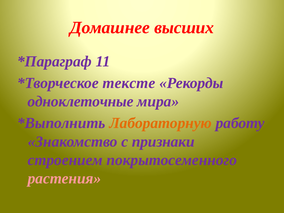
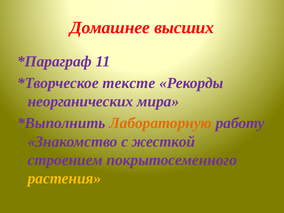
одноклеточные: одноклеточные -> неорганических (80, 102)
признаки: признаки -> жесткой (163, 142)
растения colour: pink -> yellow (64, 178)
